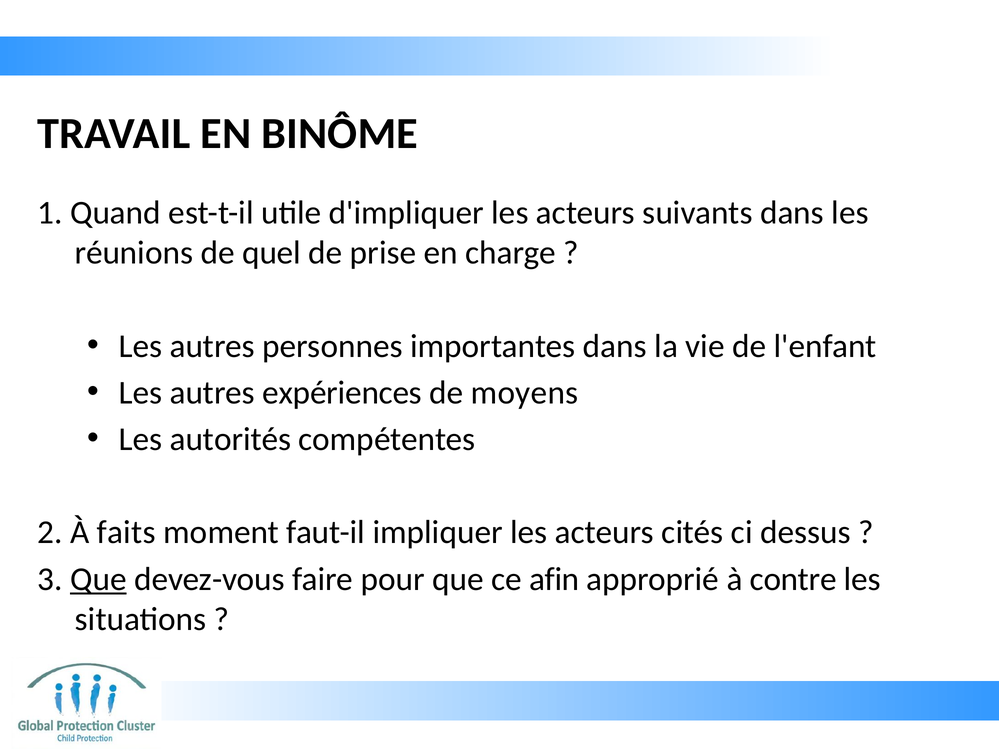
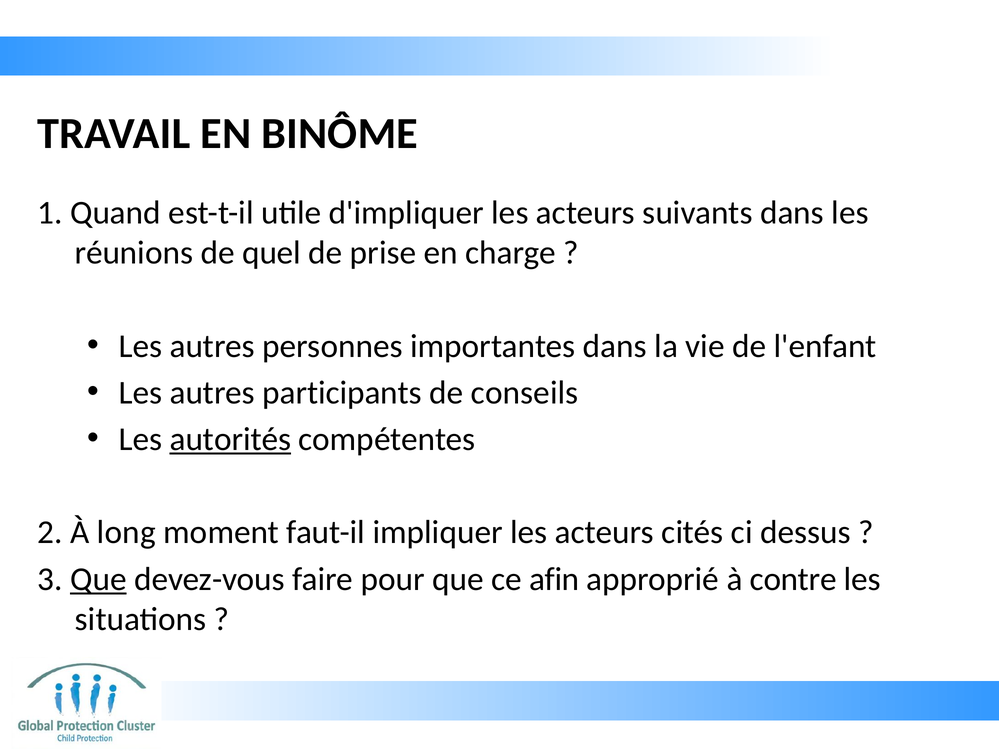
expériences: expériences -> participants (342, 393)
moyens: moyens -> conseils (525, 393)
autorités underline: none -> present (230, 439)
faits: faits -> long (126, 533)
